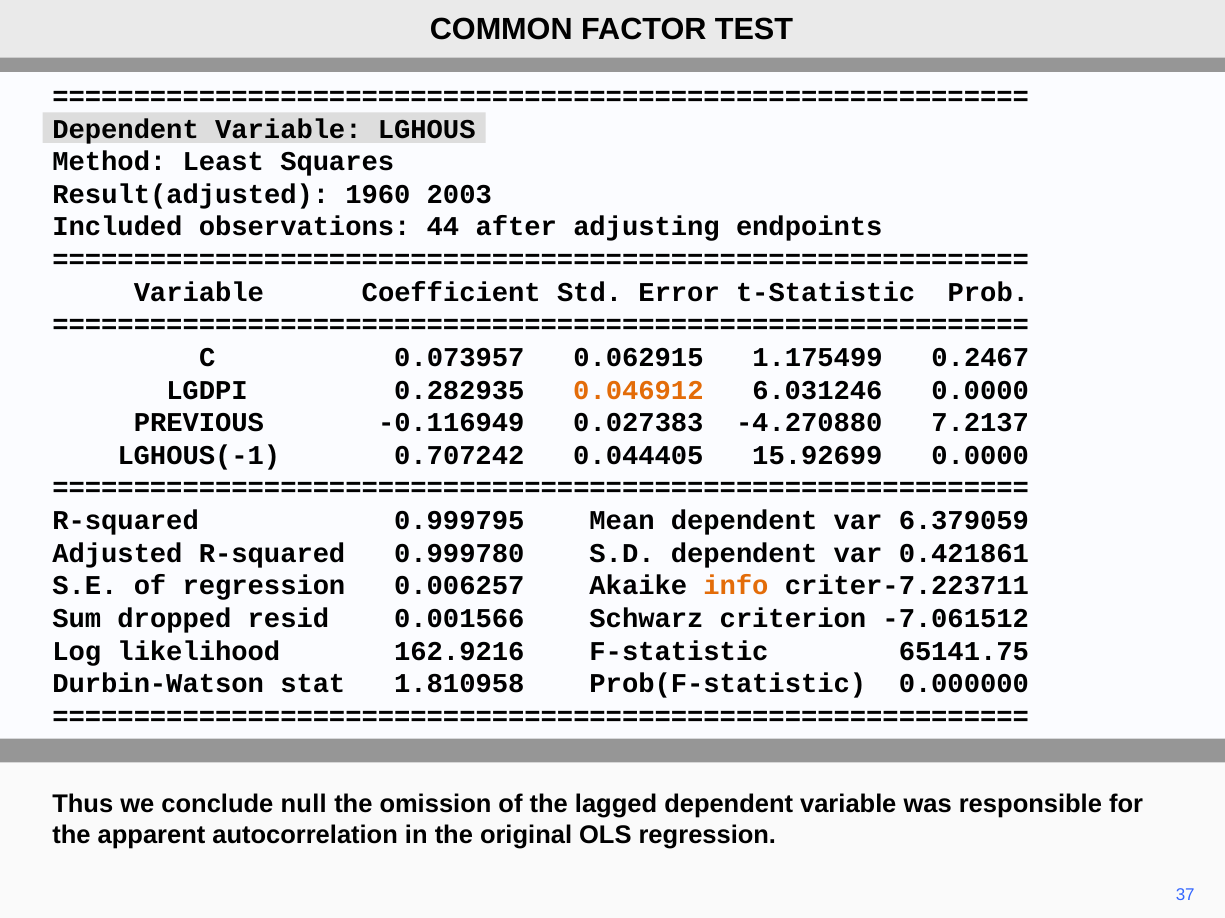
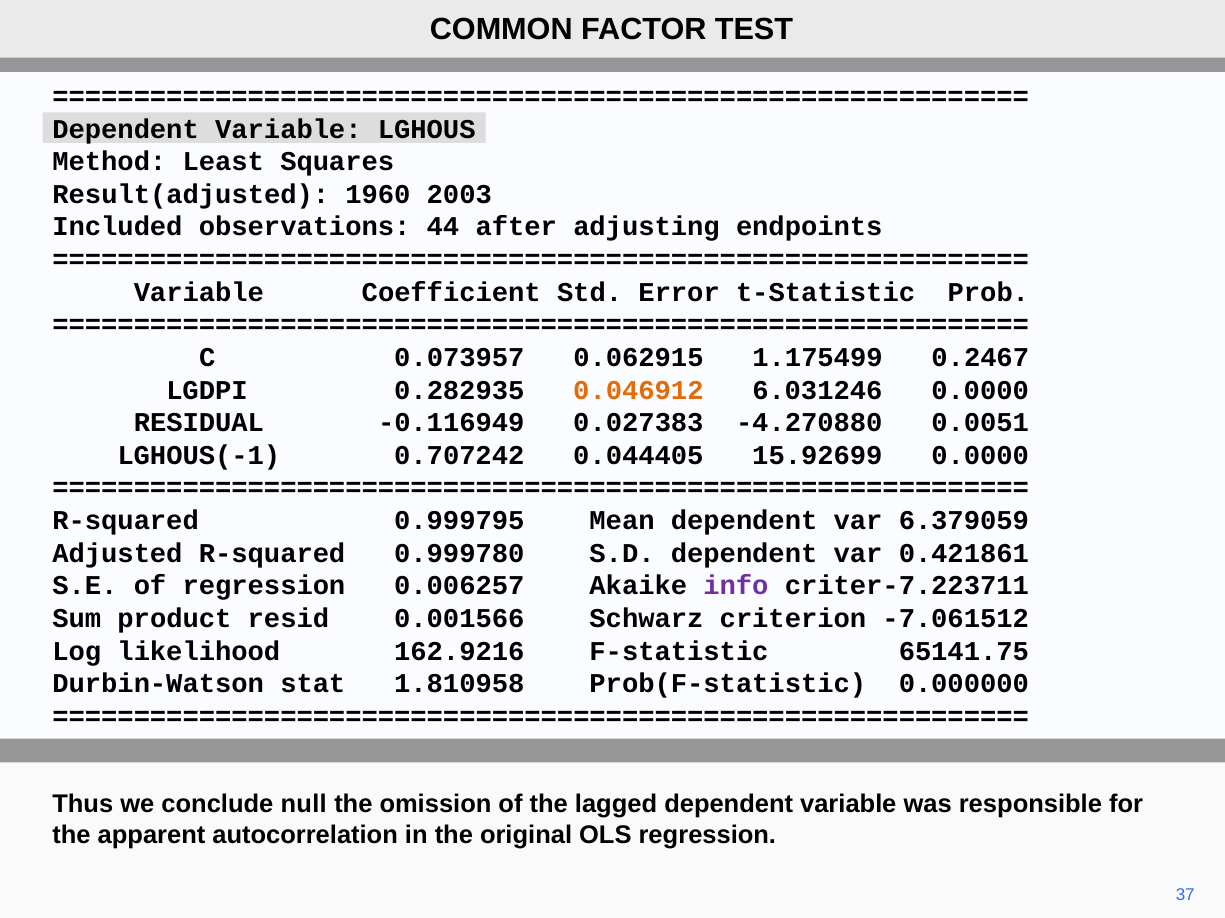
PREVIOUS: PREVIOUS -> RESIDUAL (199, 423)
7.2137: 7.2137 -> 0.0051 (980, 423)
info colour: orange -> purple (736, 586)
dropped: dropped -> product (174, 619)
